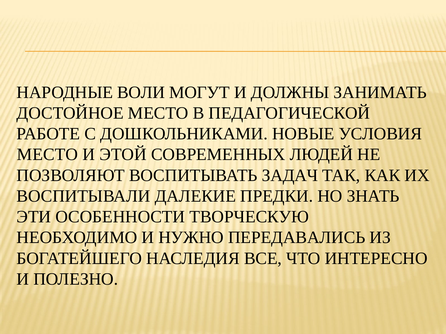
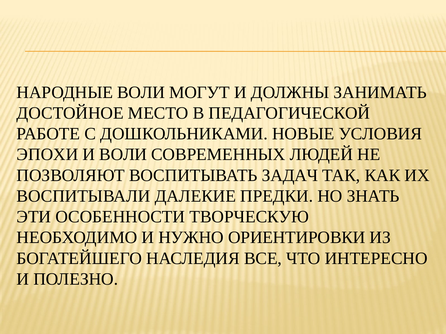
МЕСТО: МЕСТО -> ЭПОХИ (48, 155)
И ЭТОЙ: ЭТОЙ -> ВОЛИ (123, 155)
ПЕРЕДАВАЛИСЬ: ПЕРЕДАВАЛИСЬ -> ОРИЕНТИРОВКИ (297, 238)
